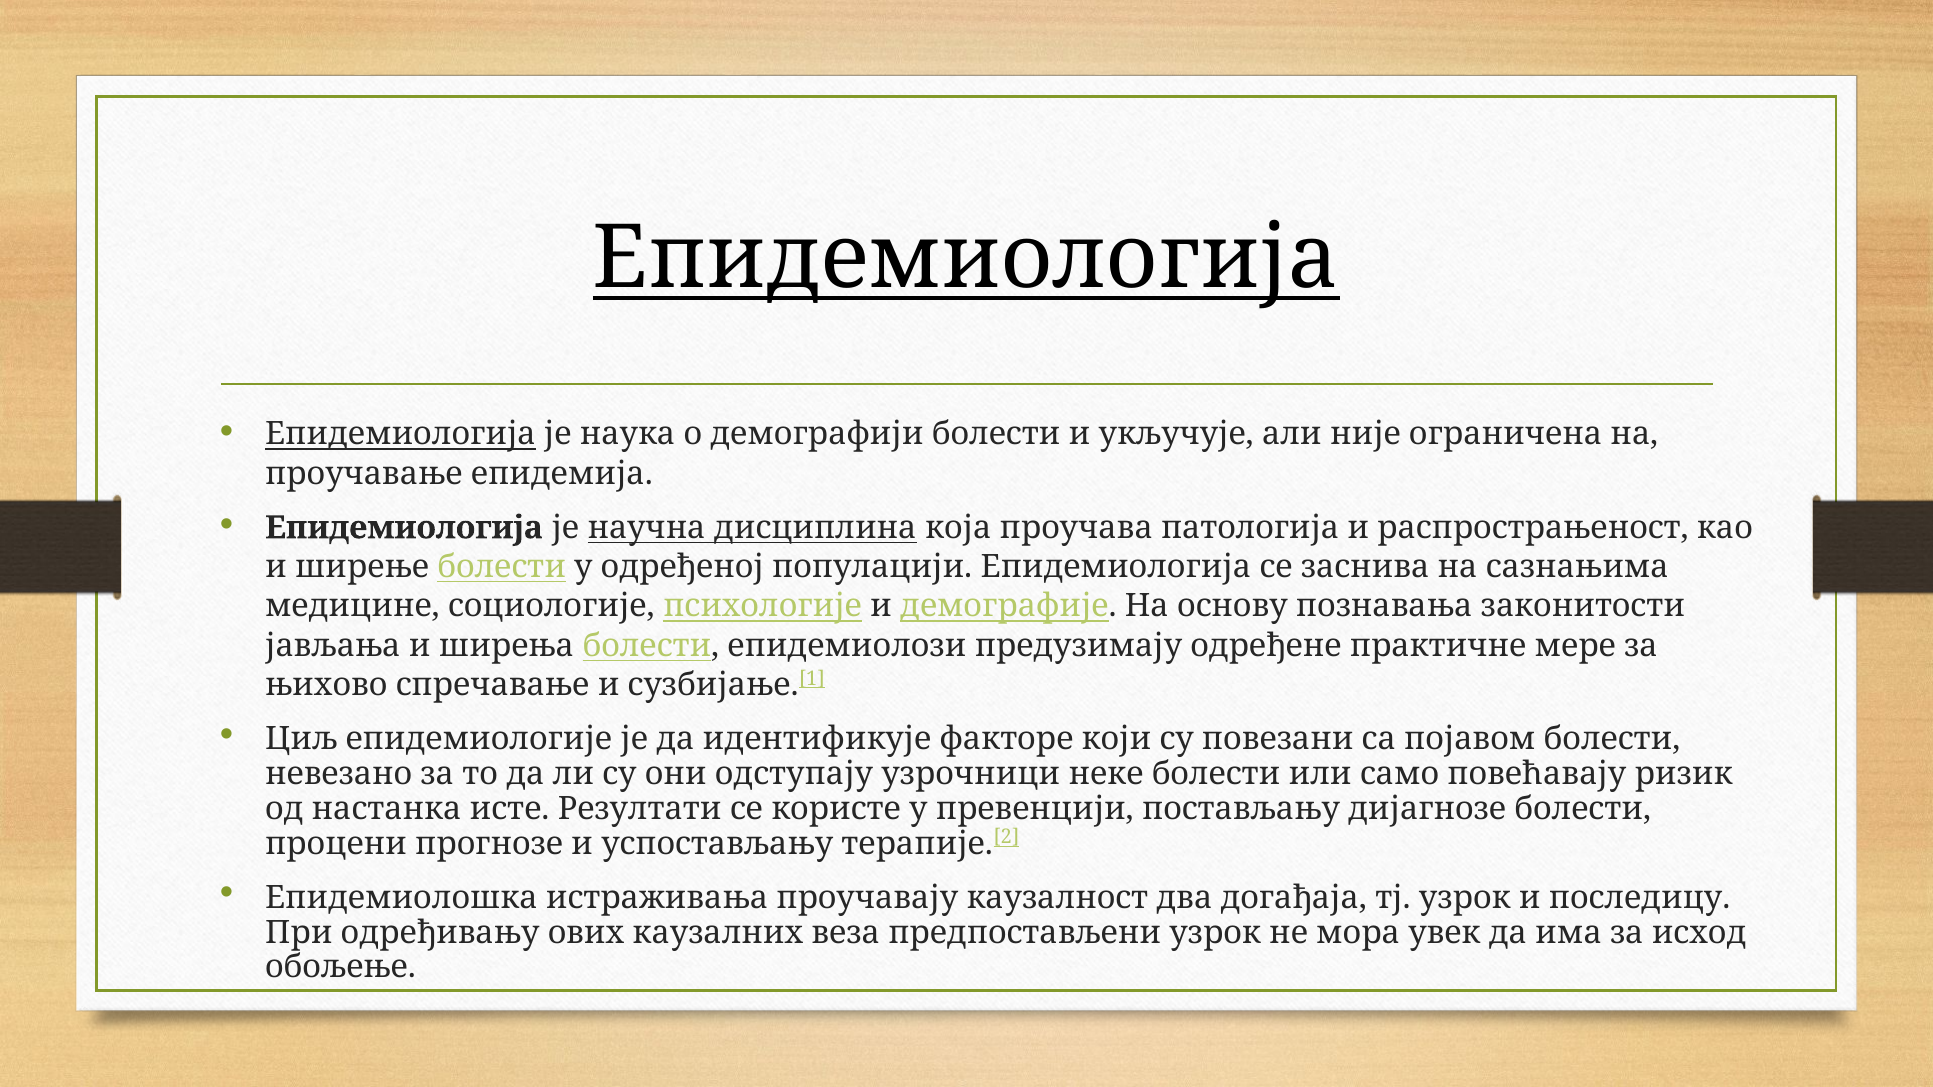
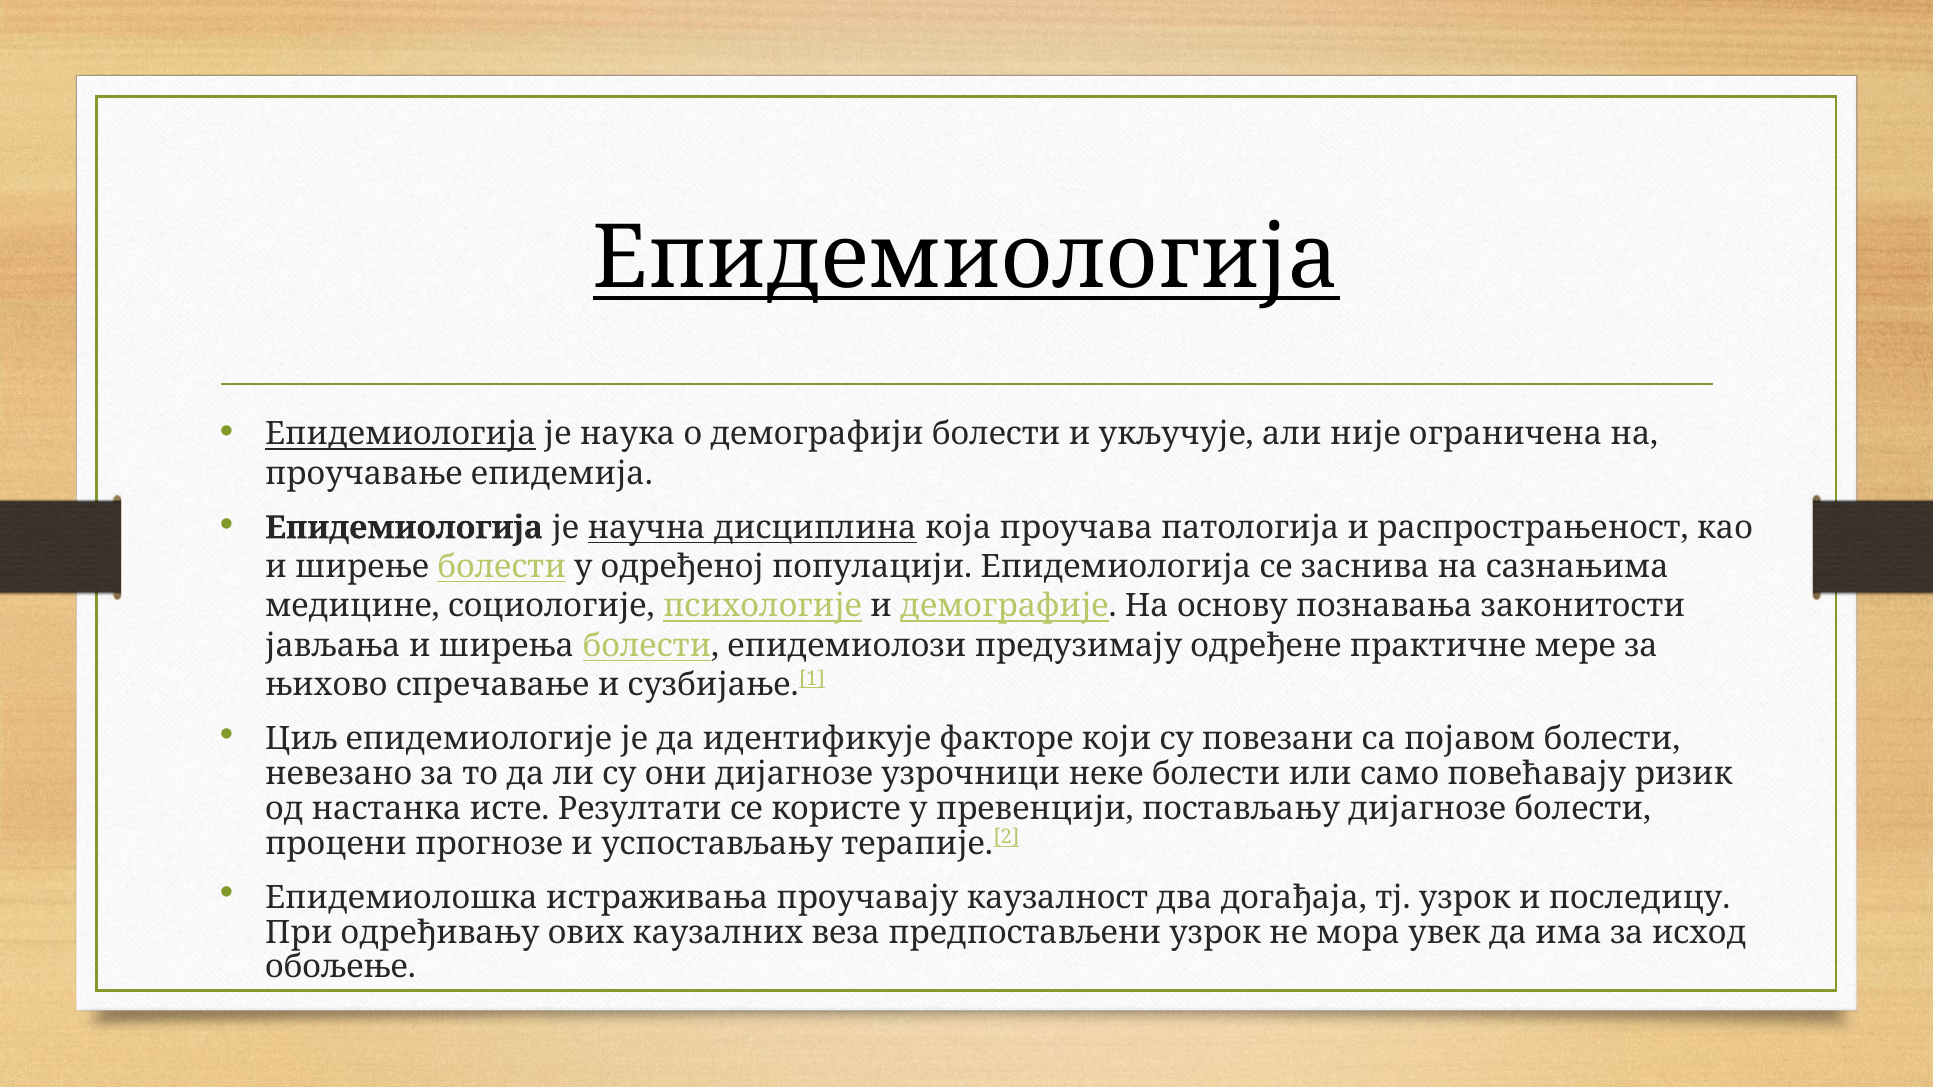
они одступају: одступају -> дијагнозе (794, 774)
